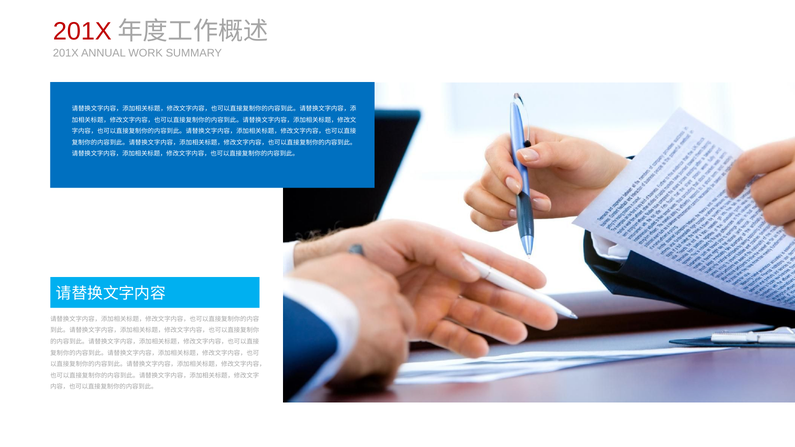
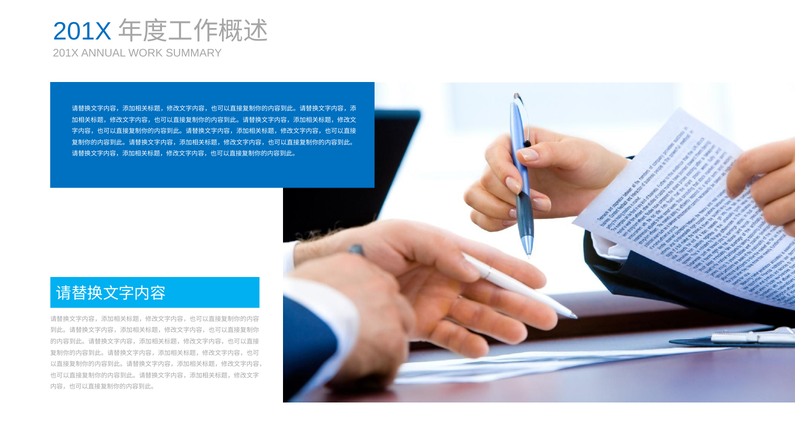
201X colour: red -> blue (82, 31)
